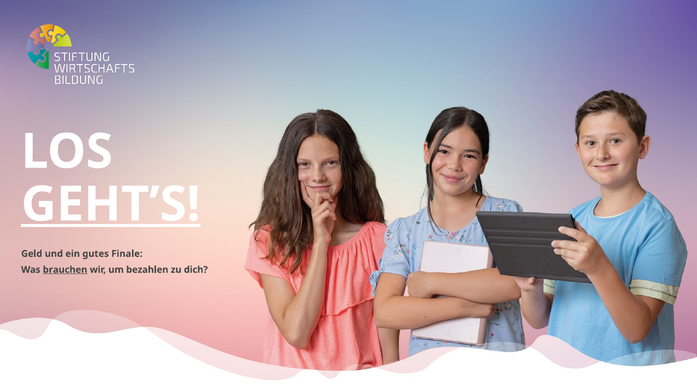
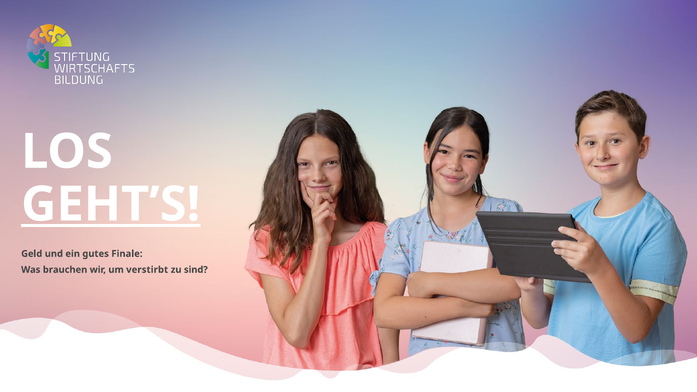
brauchen underline: present -> none (65, 270)
bezahlen: bezahlen -> verstirbt (147, 270)
dich: dich -> sind (196, 270)
